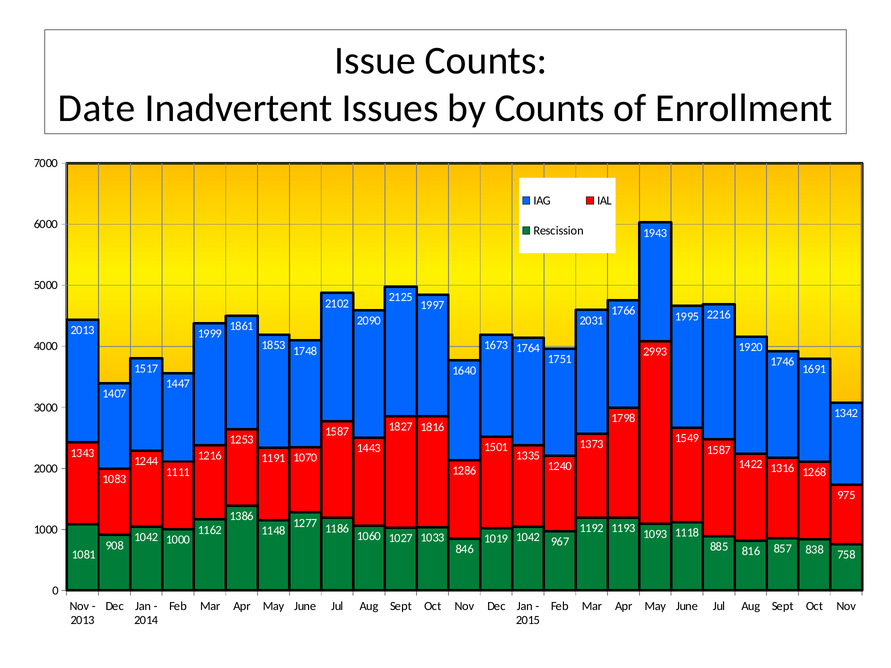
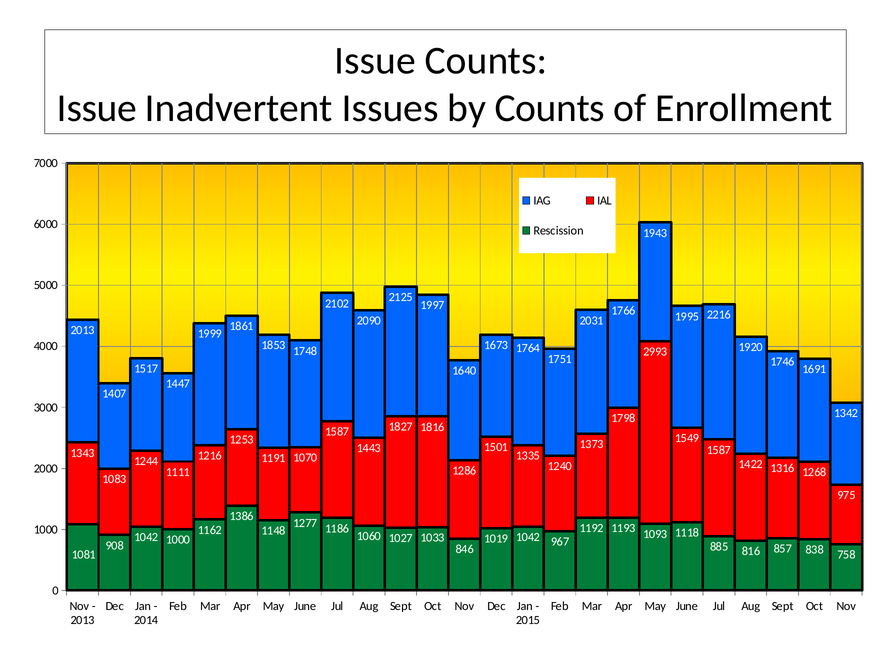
Date: Date -> Issue (97, 108)
